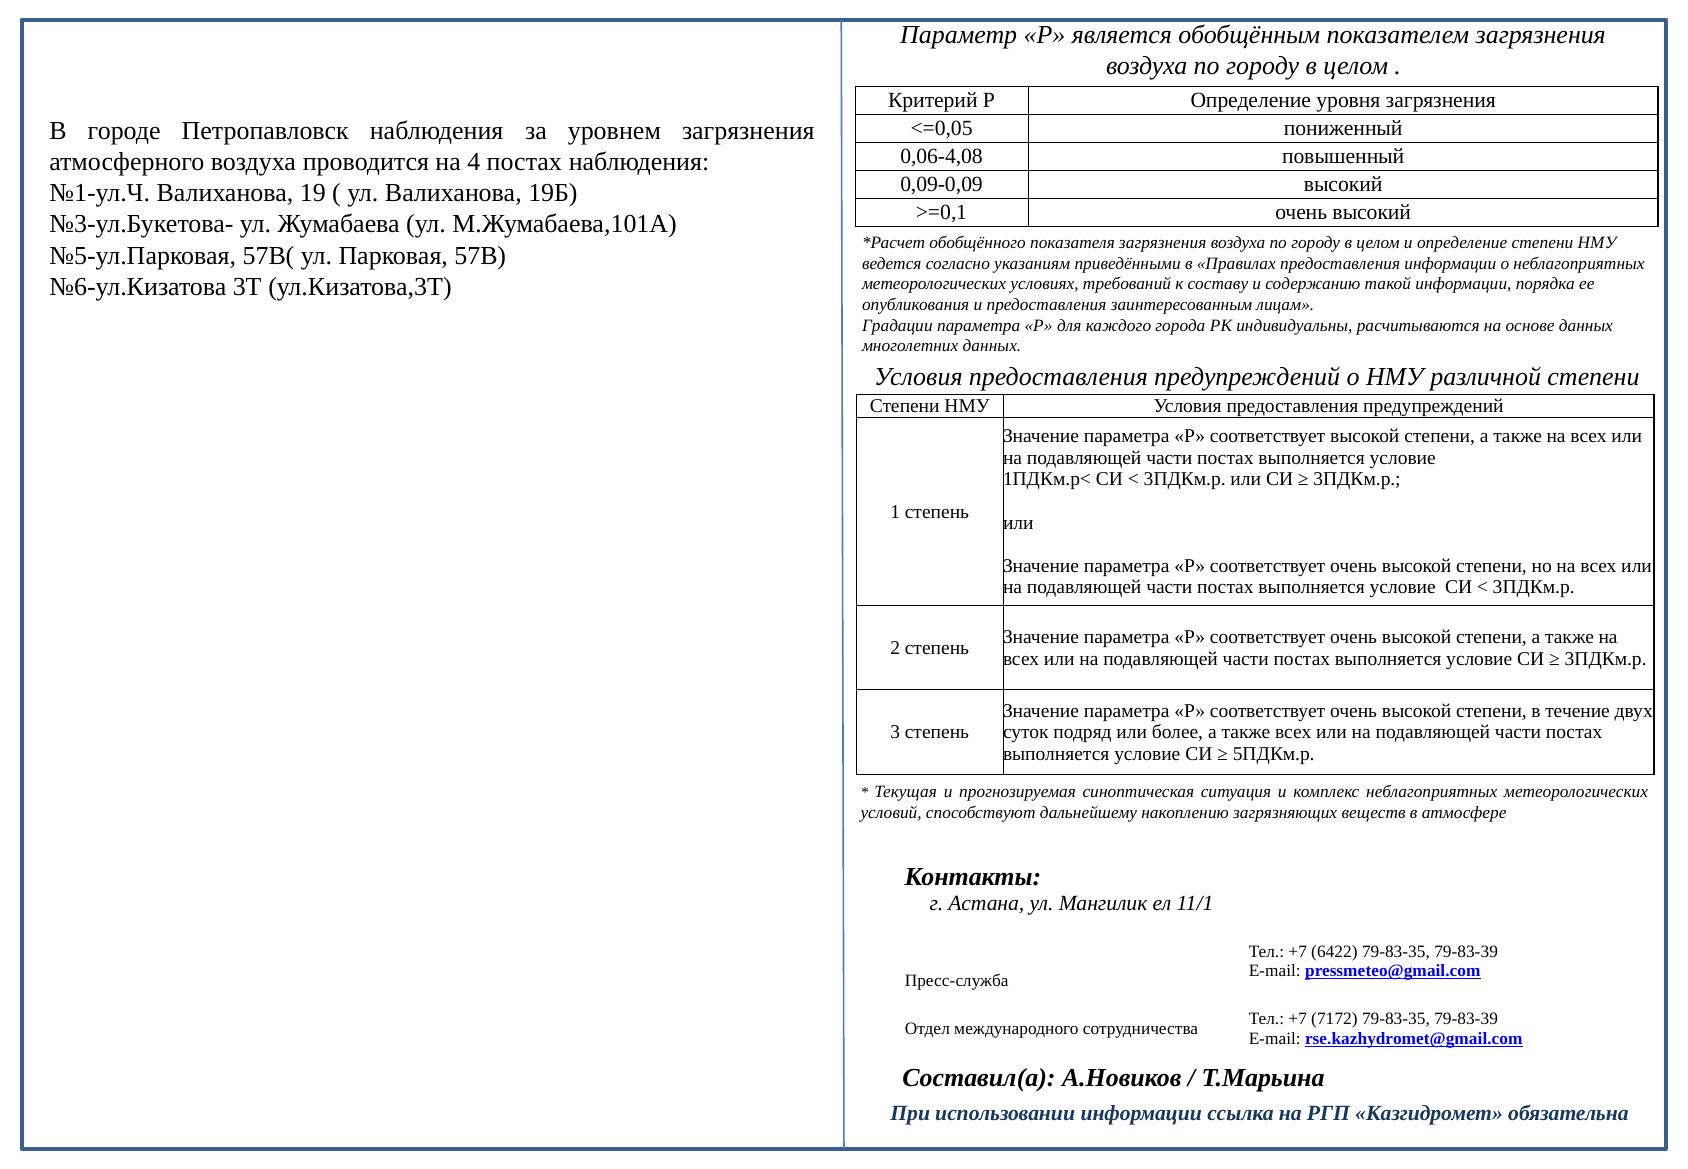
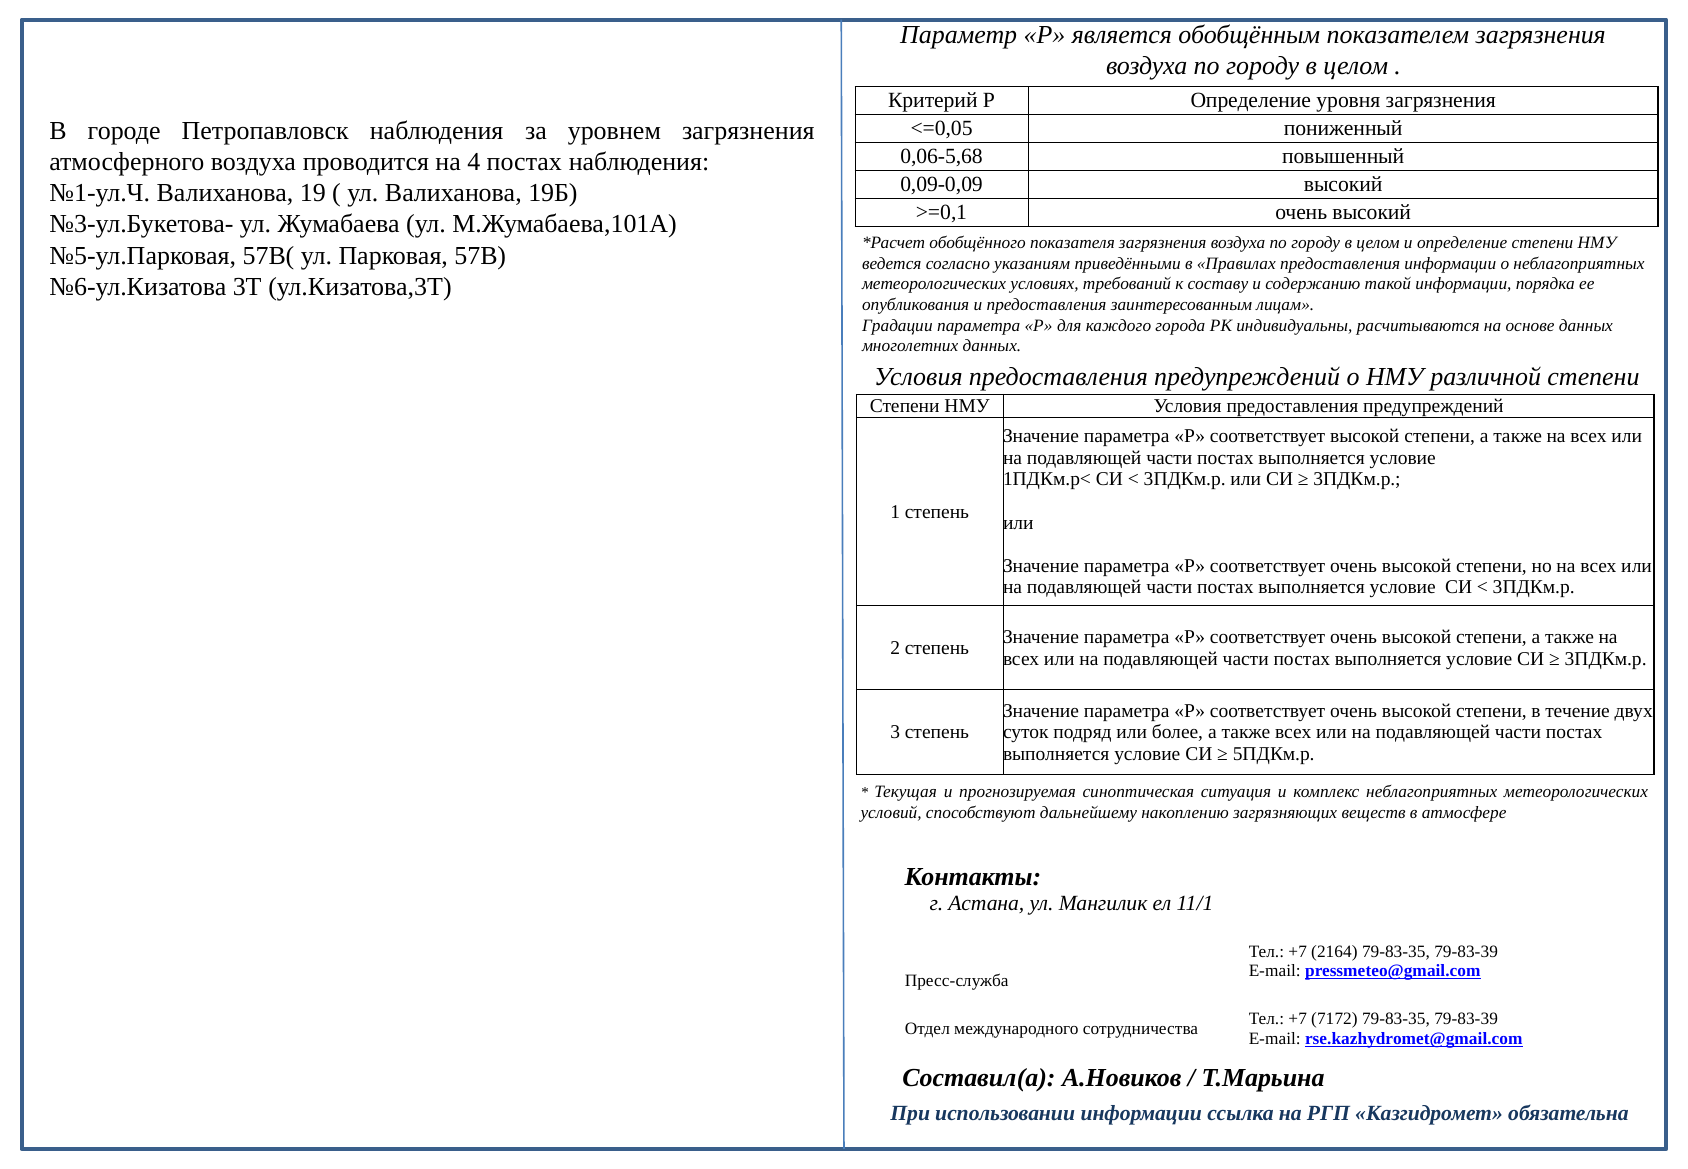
0,06-4,08: 0,06-4,08 -> 0,06-5,68 (942, 156)
6422: 6422 -> 2164 (1334, 951)
